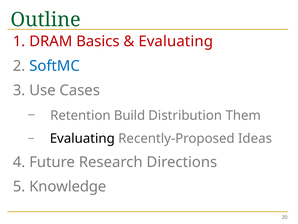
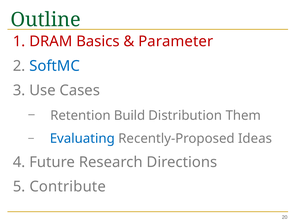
Evaluating: Evaluating -> Parameter (176, 41)
Evaluating colour: black -> blue (82, 138)
Knowledge: Knowledge -> Contribute (68, 186)
